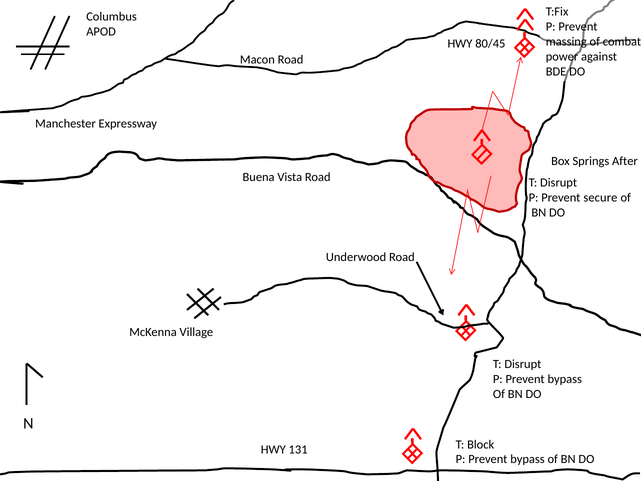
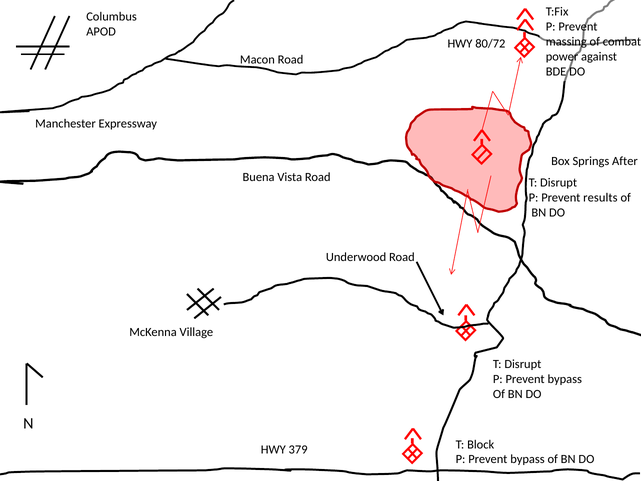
80/45: 80/45 -> 80/72 (490, 44)
secure: secure -> results (600, 197)
131: 131 -> 379 (298, 450)
